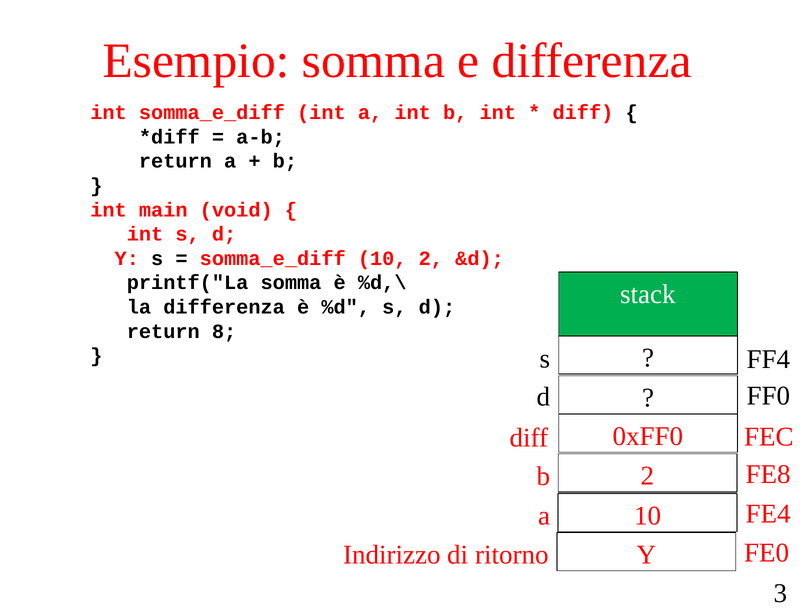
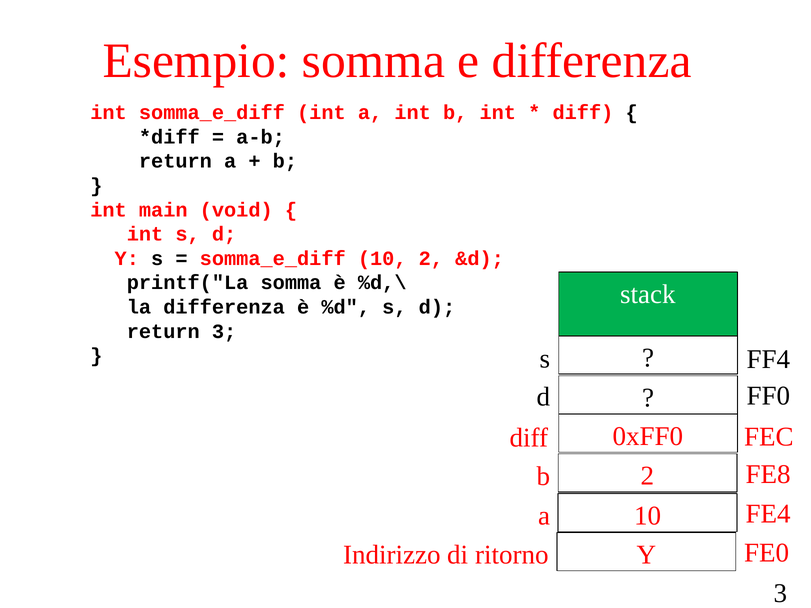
return 8: 8 -> 3 (224, 332)
